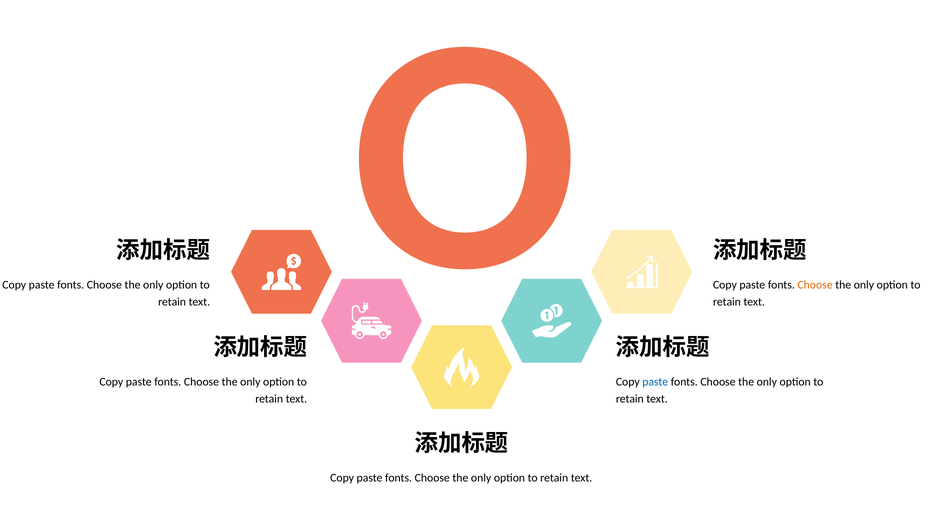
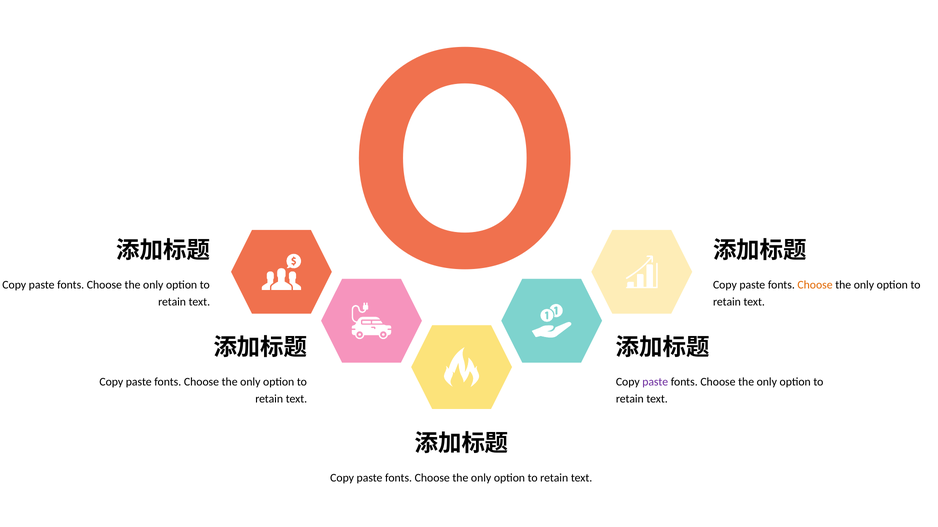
paste colour: blue -> purple (655, 383)
